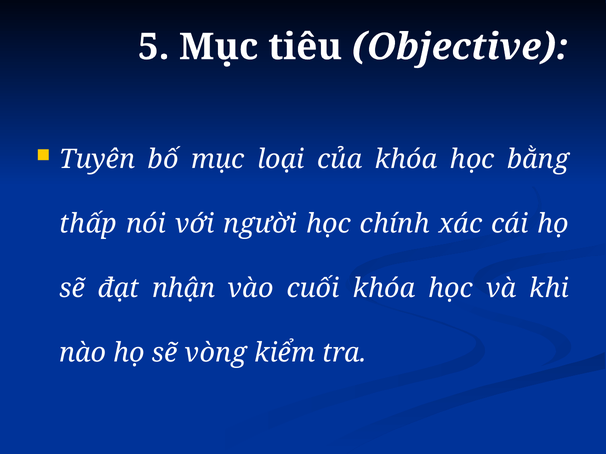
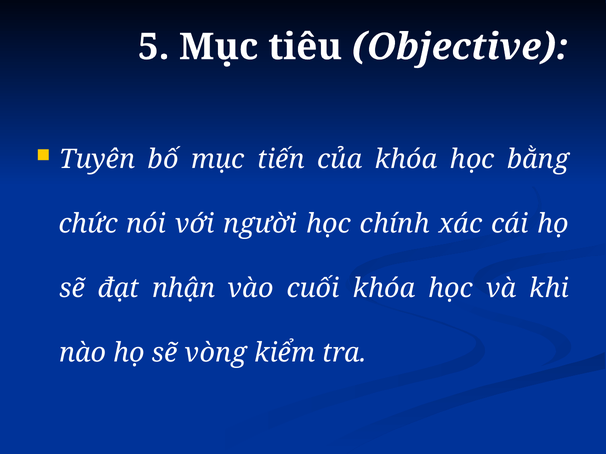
loại: loại -> tiến (281, 159)
thấp: thấp -> chức (88, 224)
